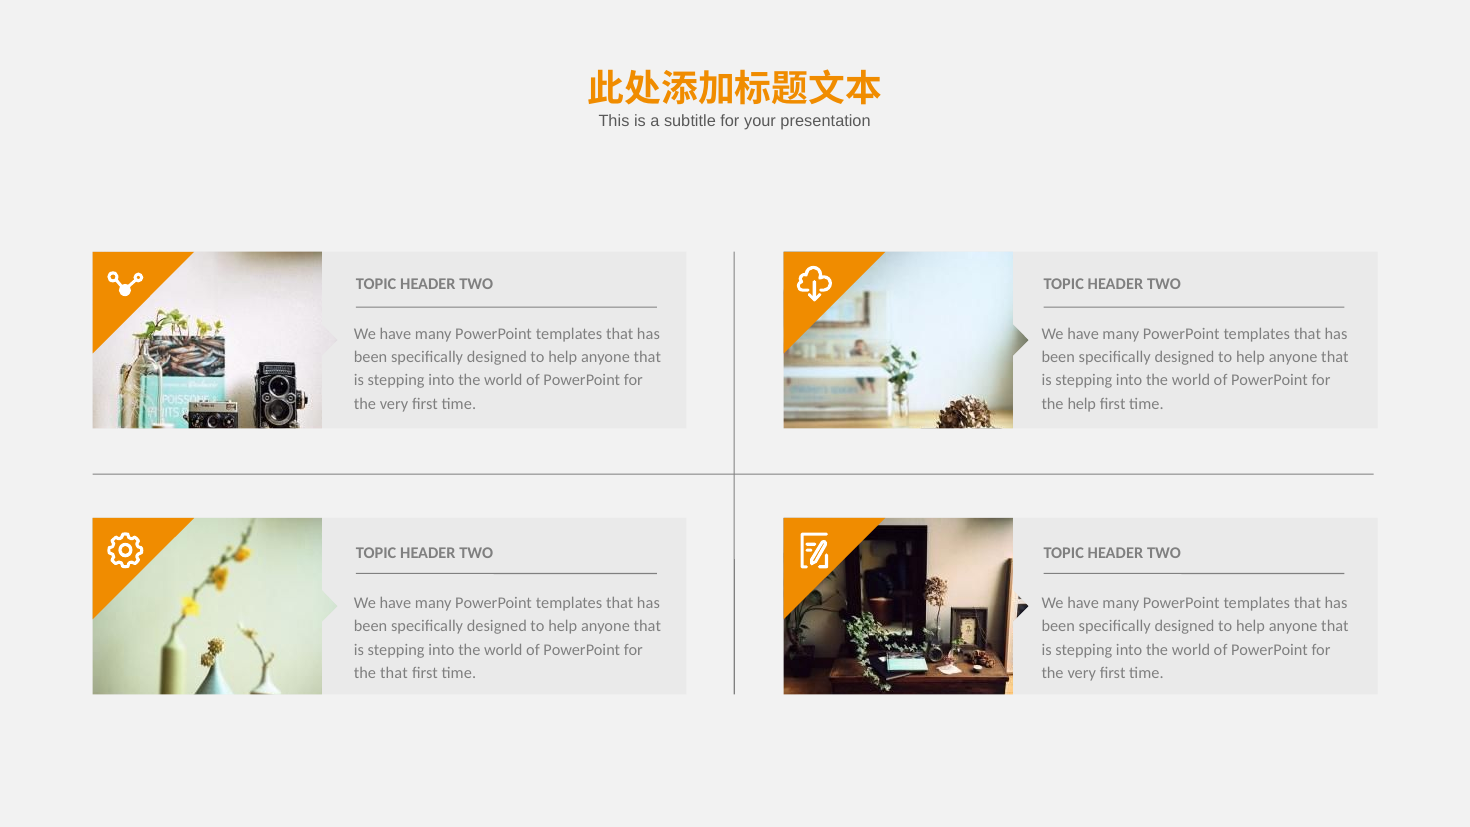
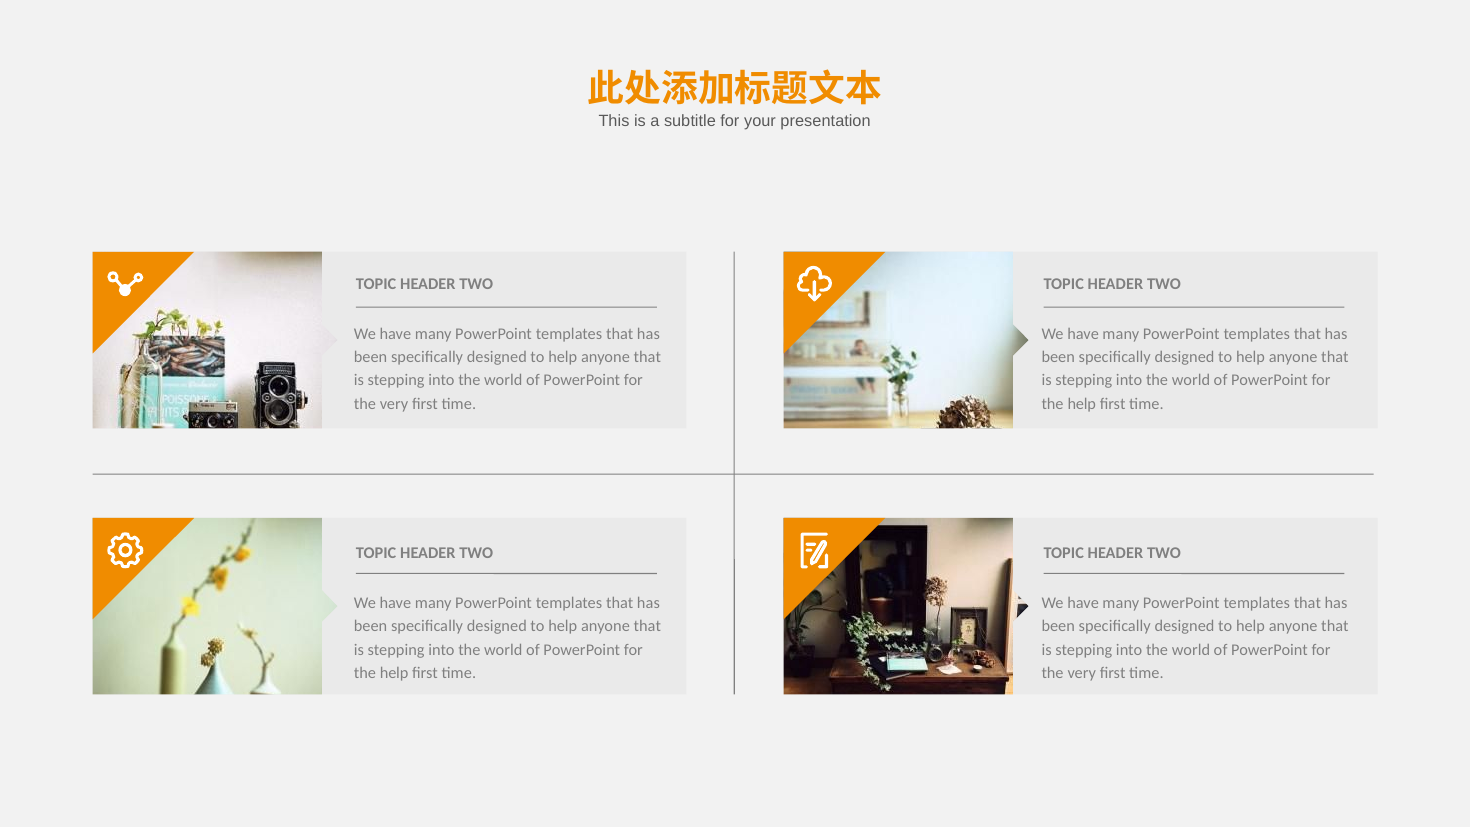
that: that -> help (394, 673)
